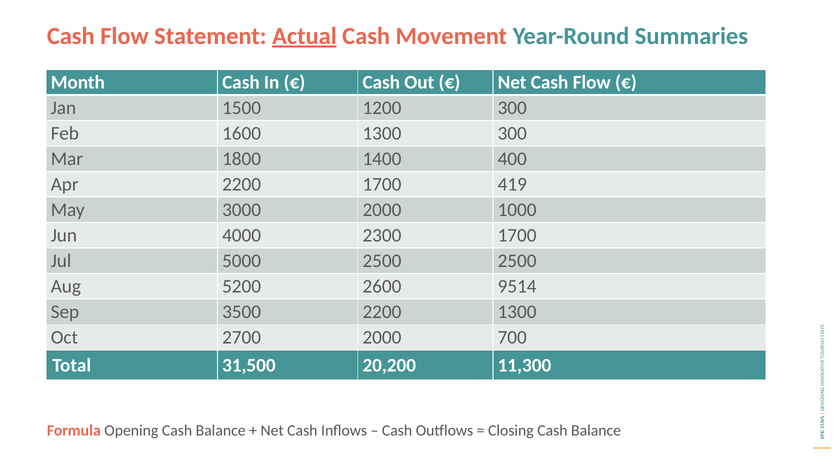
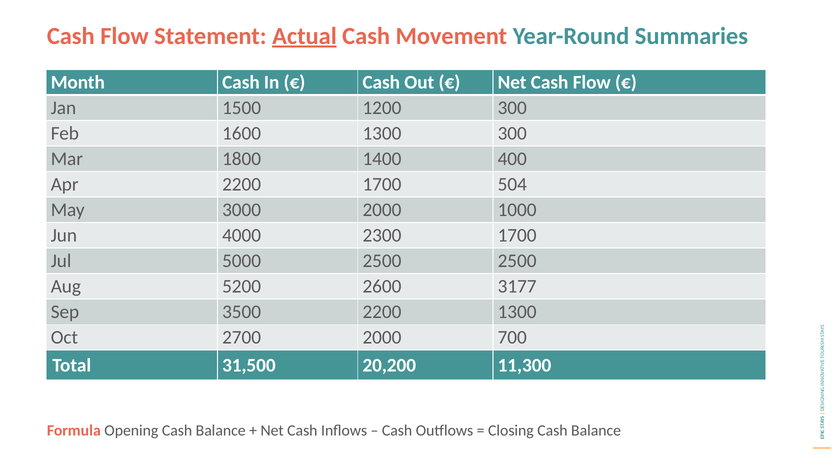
419: 419 -> 504 (512, 184)
9514: 9514 -> 3177 (517, 287)
